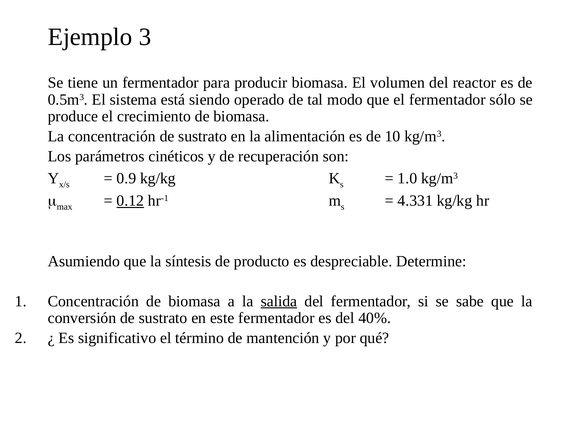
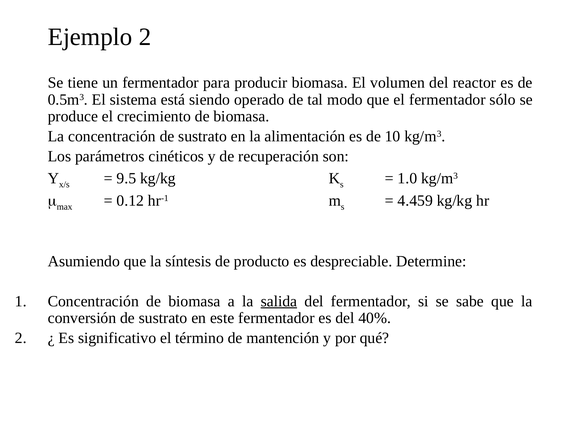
Ejemplo 3: 3 -> 2 (145, 37)
0.9: 0.9 -> 9.5 (126, 178)
0.12 underline: present -> none (130, 200)
4.331: 4.331 -> 4.459 (415, 200)
